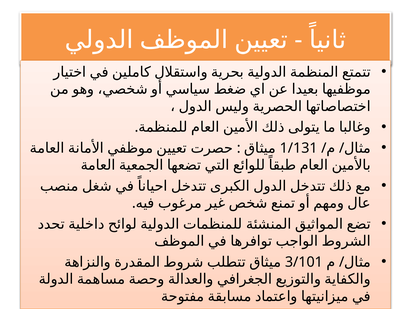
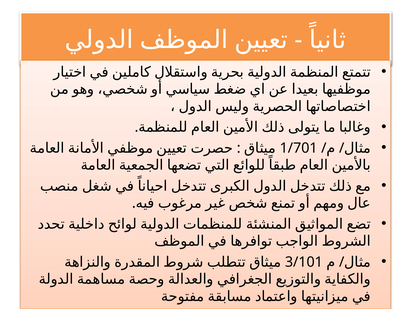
1/131: 1/131 -> 1/701 (299, 148)
